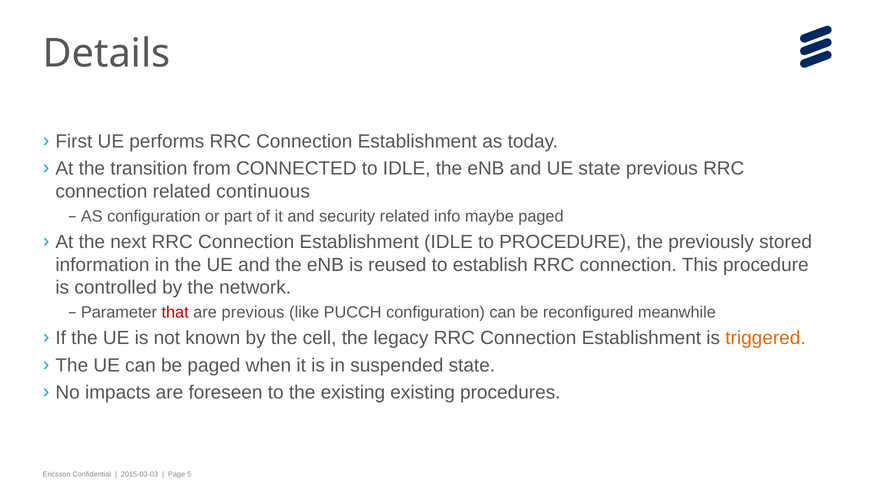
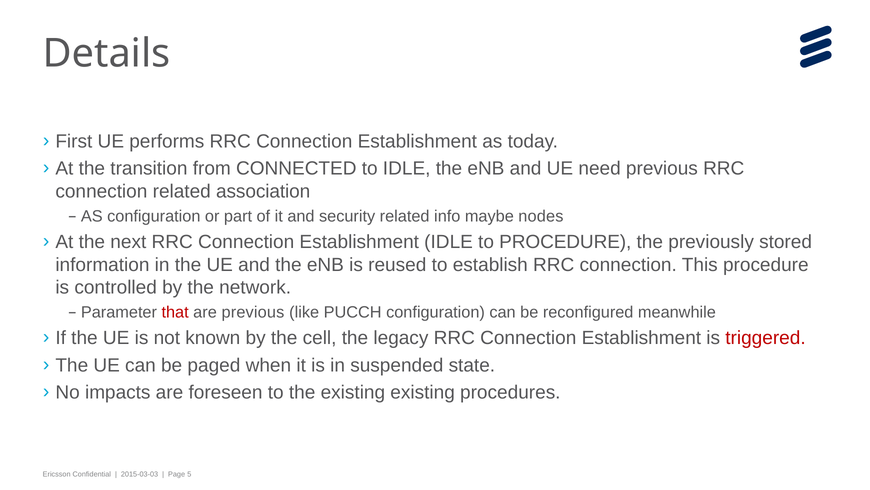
UE state: state -> need (600, 168)
continuous: continuous -> association (263, 191)
maybe paged: paged -> nodes (541, 216)
triggered colour: orange -> red (766, 338)
